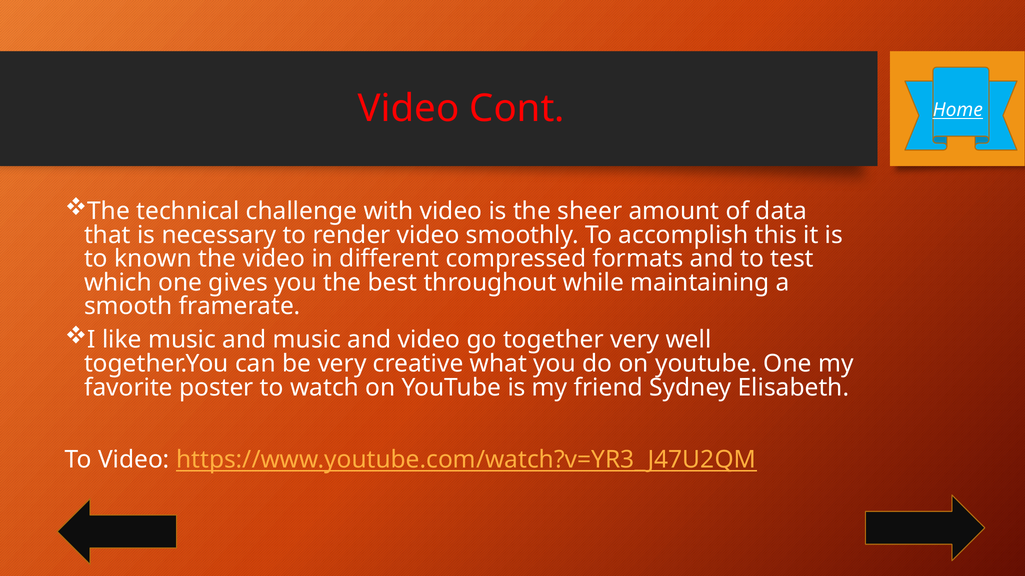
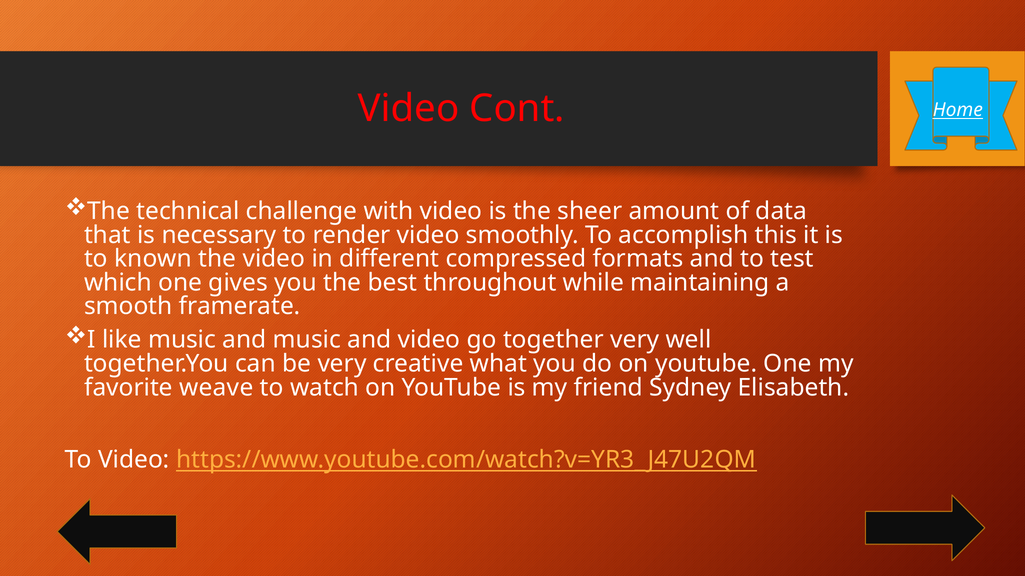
poster: poster -> weave (216, 388)
